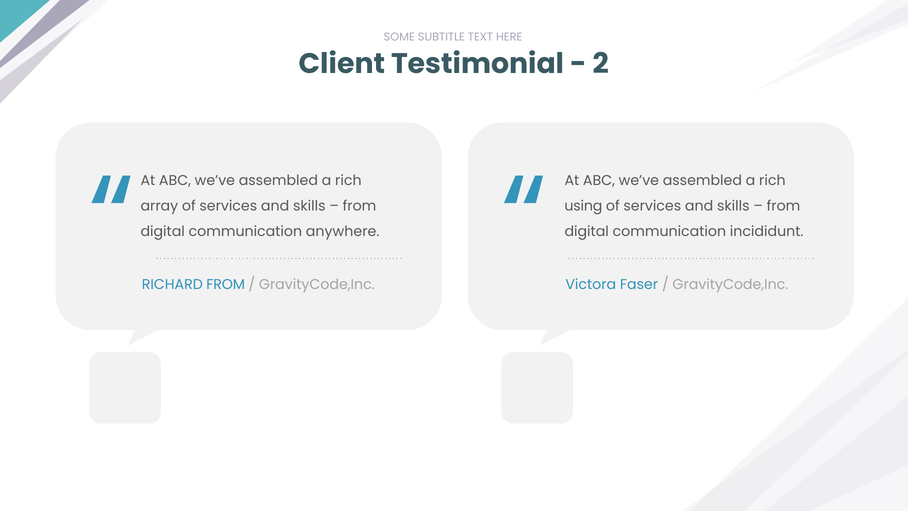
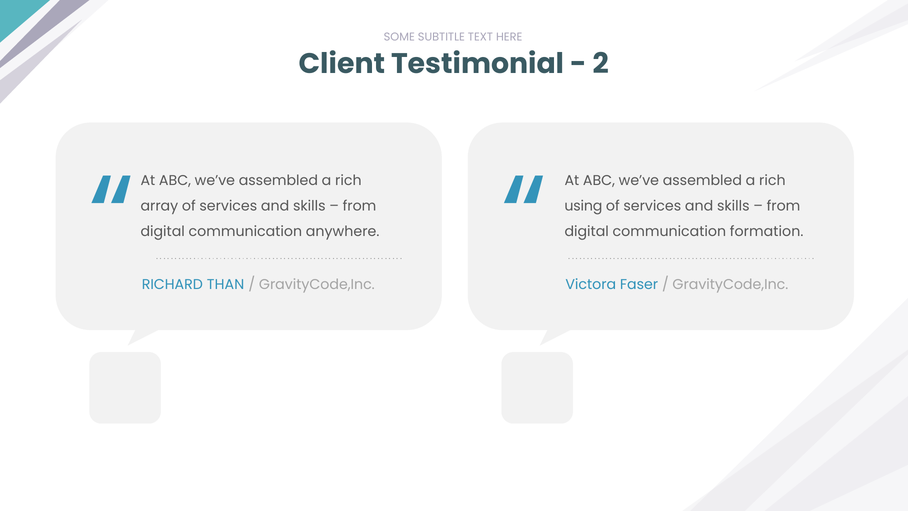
incididunt: incididunt -> formation (767, 231)
RICHARD FROM: FROM -> THAN (226, 284)
